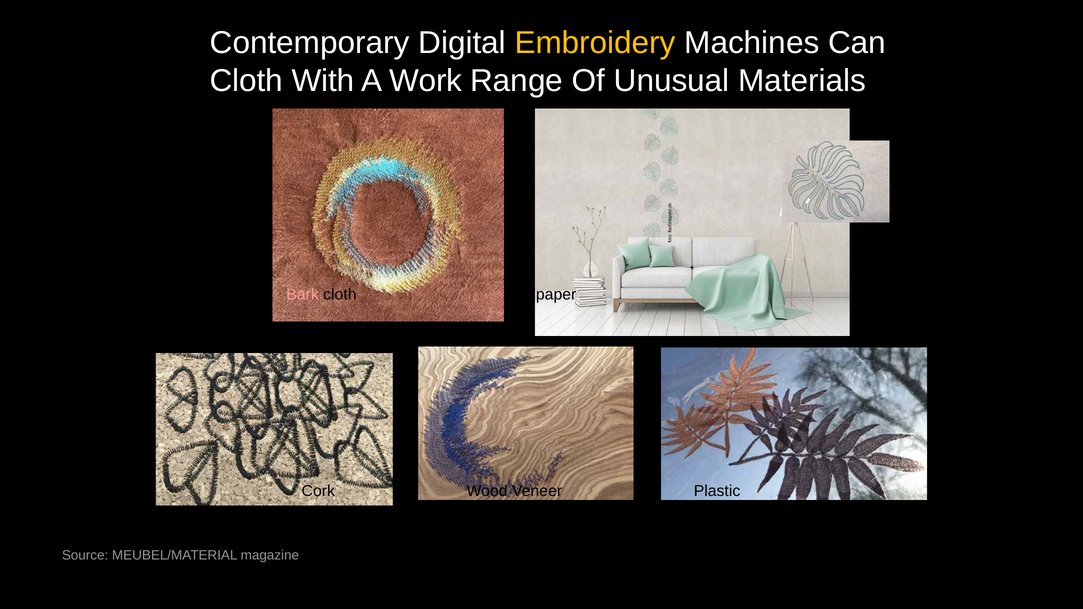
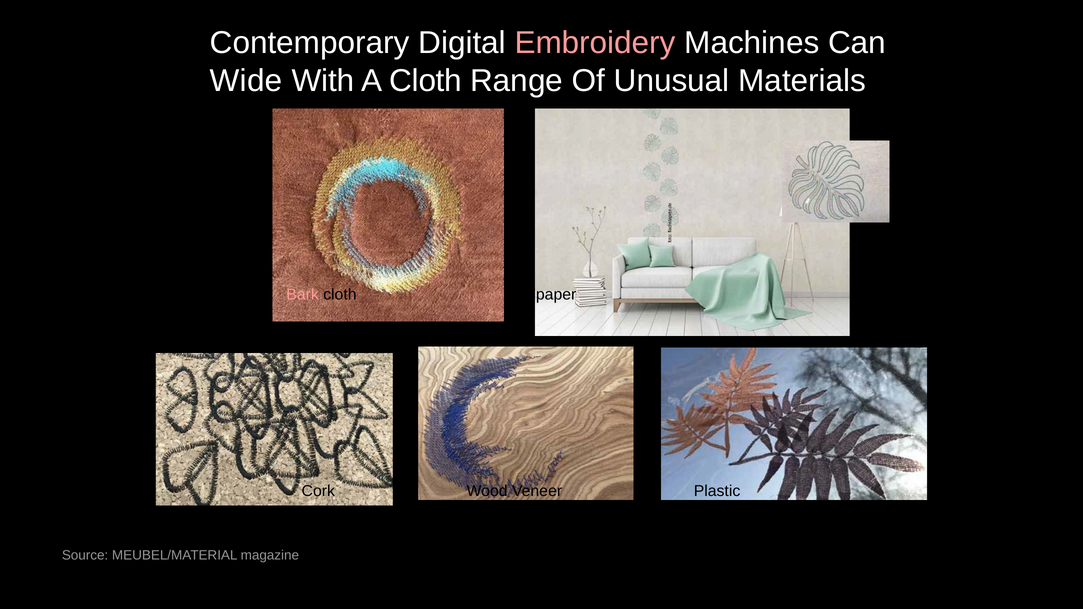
Embroidery colour: yellow -> pink (595, 43)
Cloth: Cloth -> Wide (246, 81)
A Work: Work -> Cloth (426, 81)
